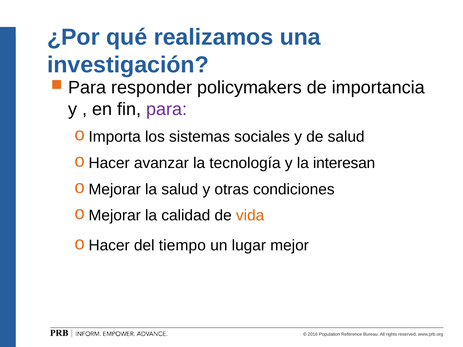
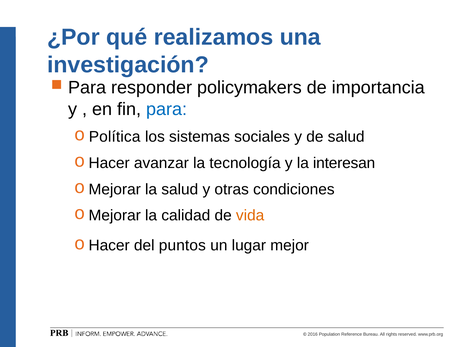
para colour: purple -> blue (167, 109)
Importa: Importa -> Política (115, 137)
tiempo: tiempo -> puntos (182, 246)
